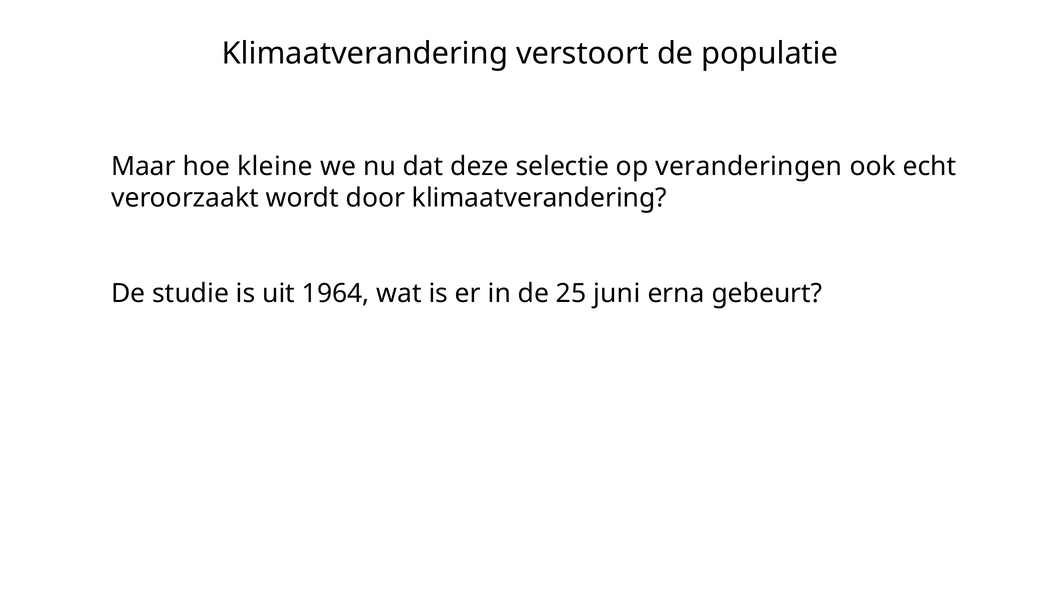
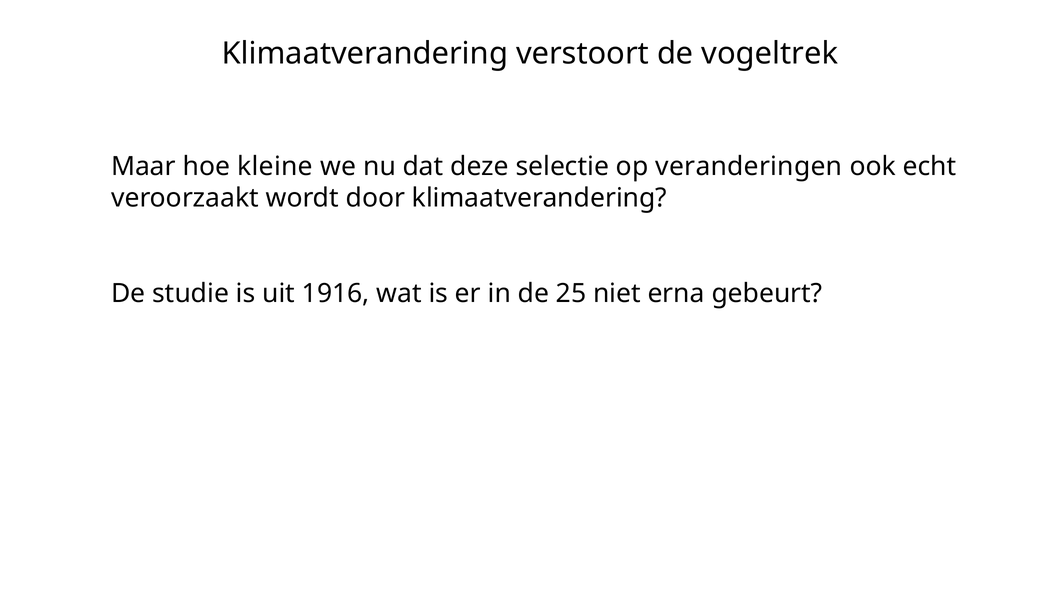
populatie: populatie -> vogeltrek (770, 54)
1964: 1964 -> 1916 (336, 294)
juni: juni -> niet (617, 294)
